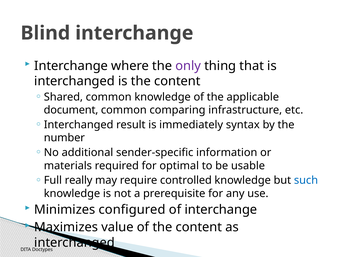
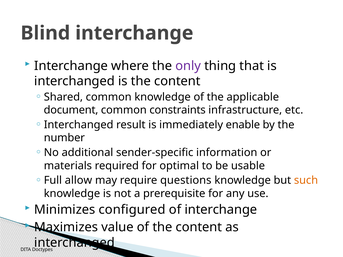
comparing: comparing -> constraints (178, 110)
syntax: syntax -> enable (243, 125)
really: really -> allow (78, 180)
controlled: controlled -> questions (186, 180)
such colour: blue -> orange (306, 180)
